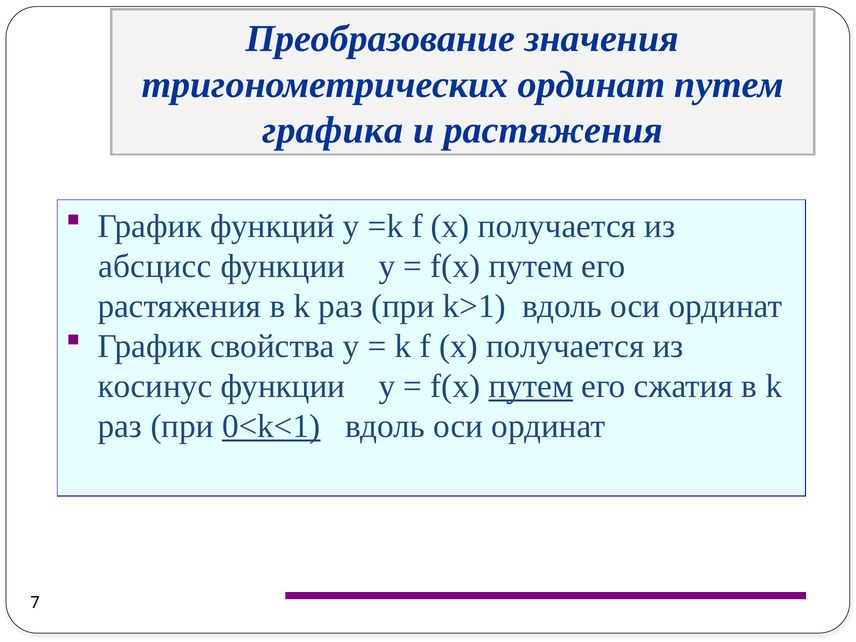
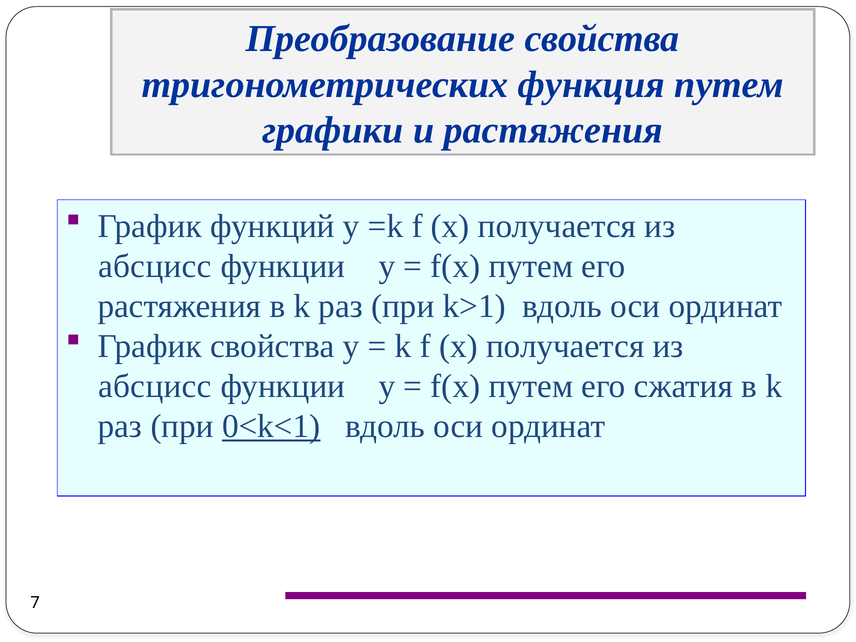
Преобразование значения: значения -> свойства (602, 39)
тригонометрических ординат: ординат -> функция (591, 85)
графика: графика -> графики (333, 130)
косинус: косинус -> абсцисс (155, 386)
путем underline: present -> none (531, 386)
